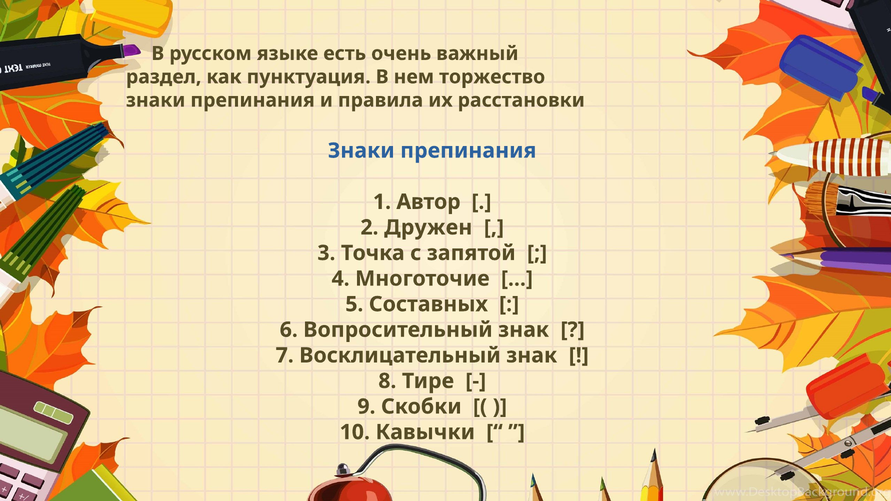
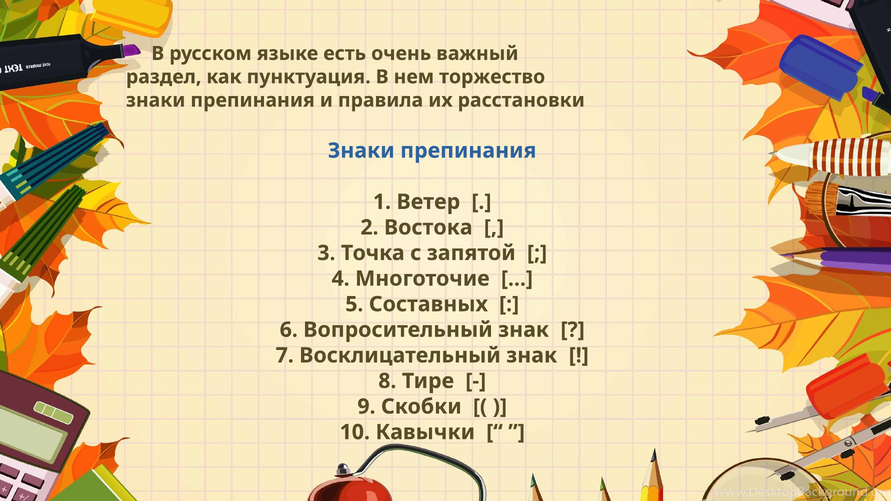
Автор: Автор -> Ветер (428, 202)
Дружен: Дружен -> Востока (428, 228)
